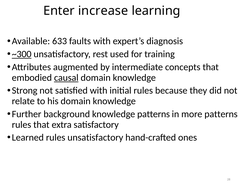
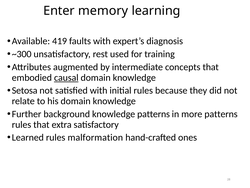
increase: increase -> memory (103, 11)
633: 633 -> 419 (60, 41)
~300 underline: present -> none (22, 54)
Strong: Strong -> Setosa (25, 90)
rules unsatisfactory: unsatisfactory -> malformation (95, 137)
